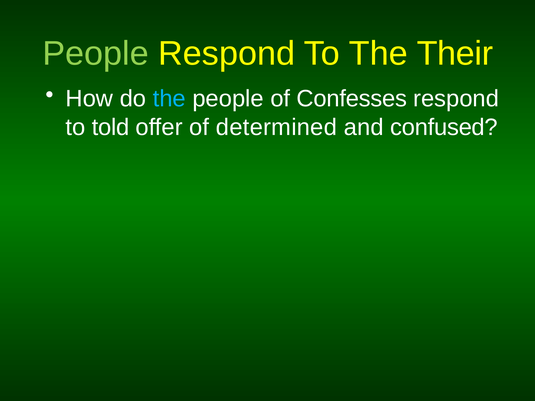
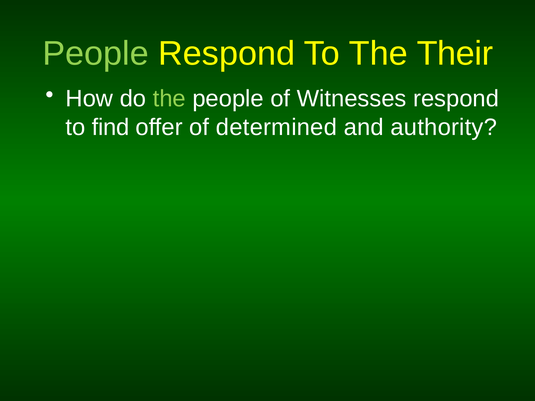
the colour: light blue -> light green (169, 99)
Confesses: Confesses -> Witnesses (352, 99)
told: told -> find (111, 127)
confused: confused -> authority (444, 127)
